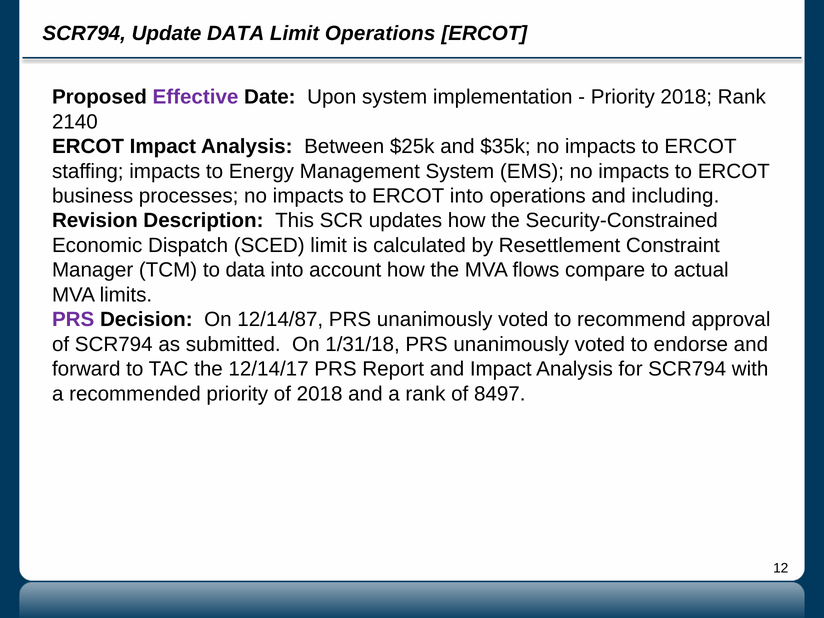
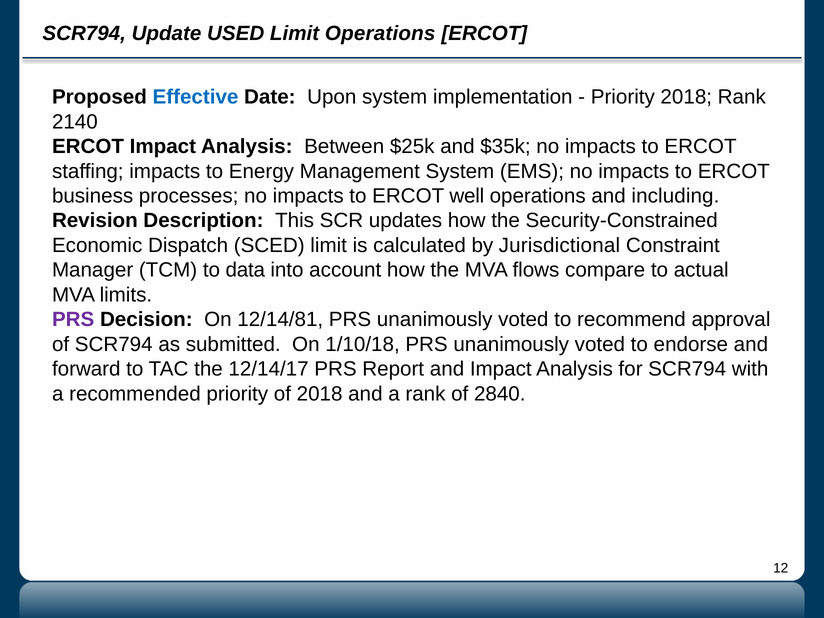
Update DATA: DATA -> USED (236, 34)
Effective colour: purple -> blue (196, 97)
ERCOT into: into -> well (467, 196)
Resettlement: Resettlement -> Jurisdictional (559, 245)
12/14/87: 12/14/87 -> 12/14/81 (280, 320)
1/31/18: 1/31/18 -> 1/10/18 (363, 344)
8497: 8497 -> 2840 (500, 394)
